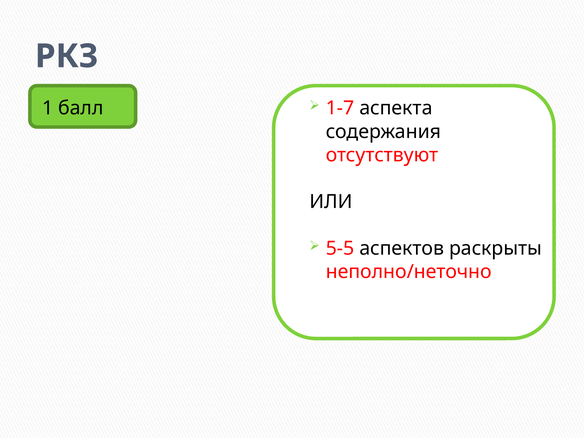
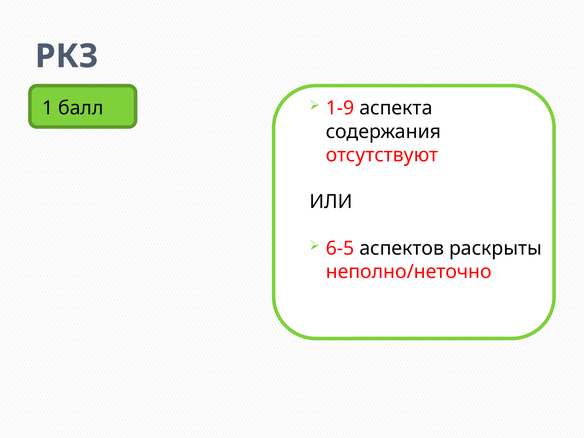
1-7: 1-7 -> 1-9 (340, 108)
5-5: 5-5 -> 6-5 (340, 248)
